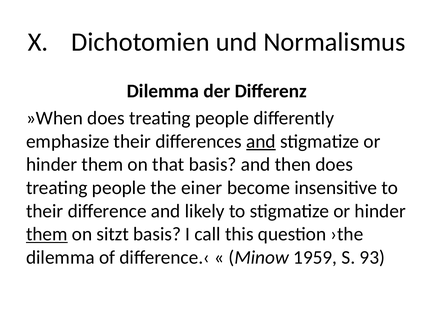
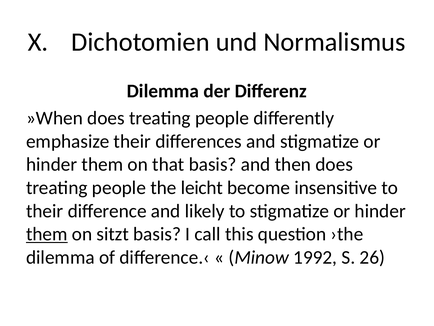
and underline: present -> none (261, 141)
einer: einer -> leicht (202, 188)
1959: 1959 -> 1992 (315, 257)
93: 93 -> 26 (372, 257)
